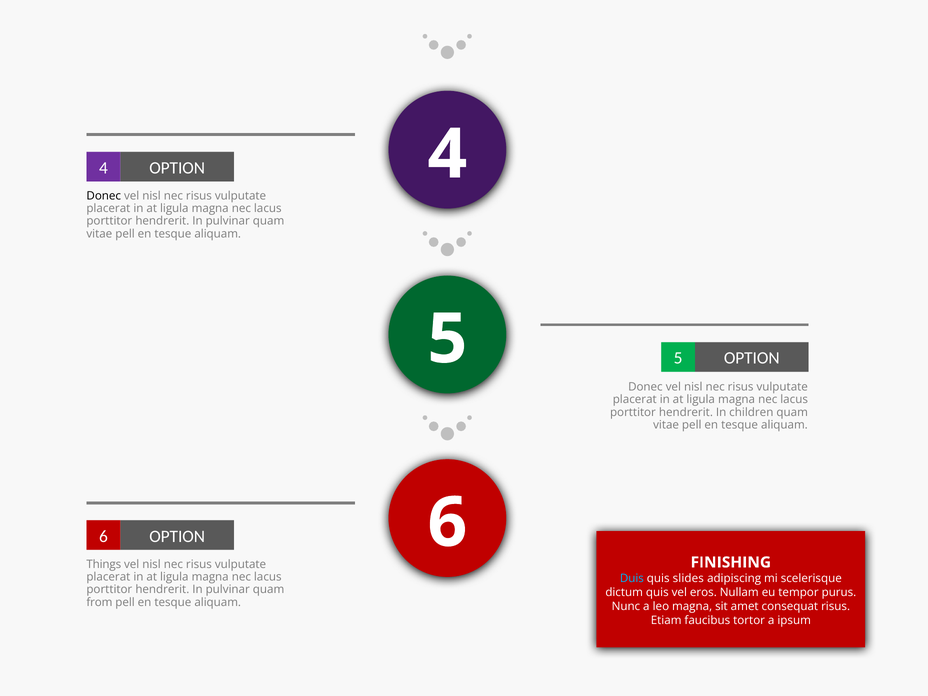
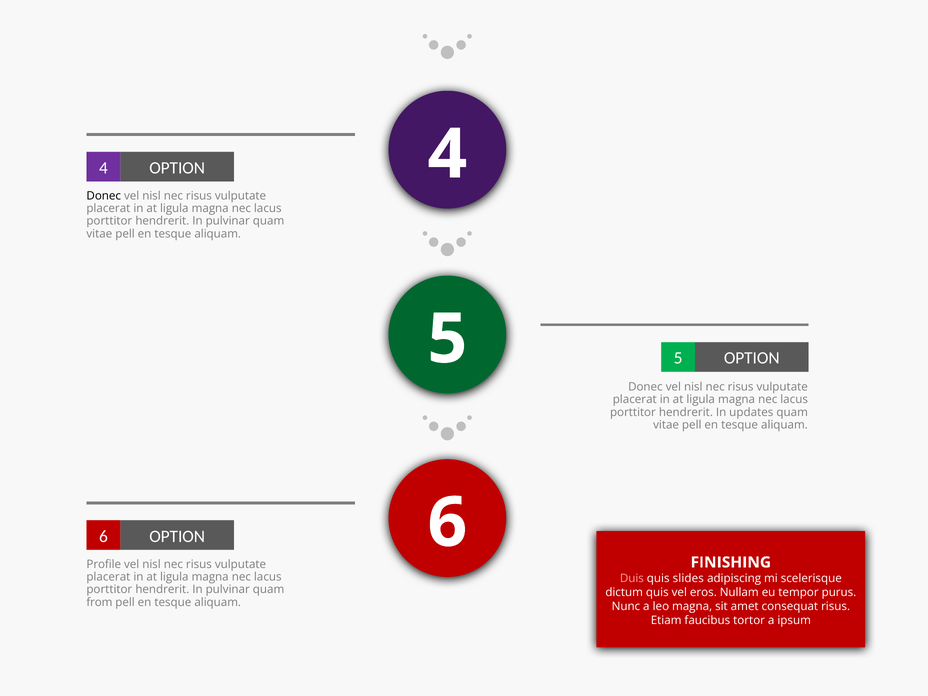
children: children -> updates (751, 412)
Things: Things -> Profile (104, 564)
Duis colour: light blue -> pink (632, 578)
